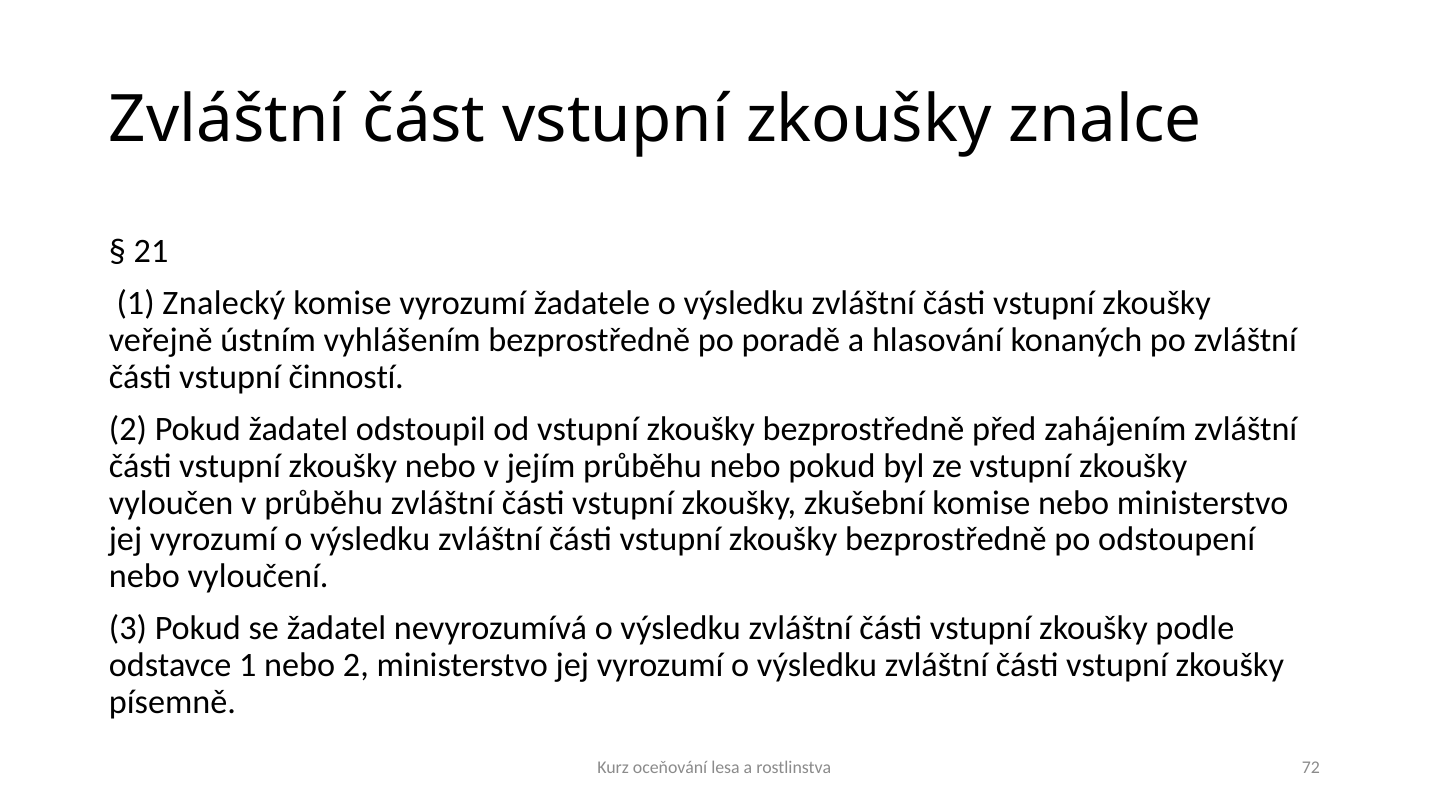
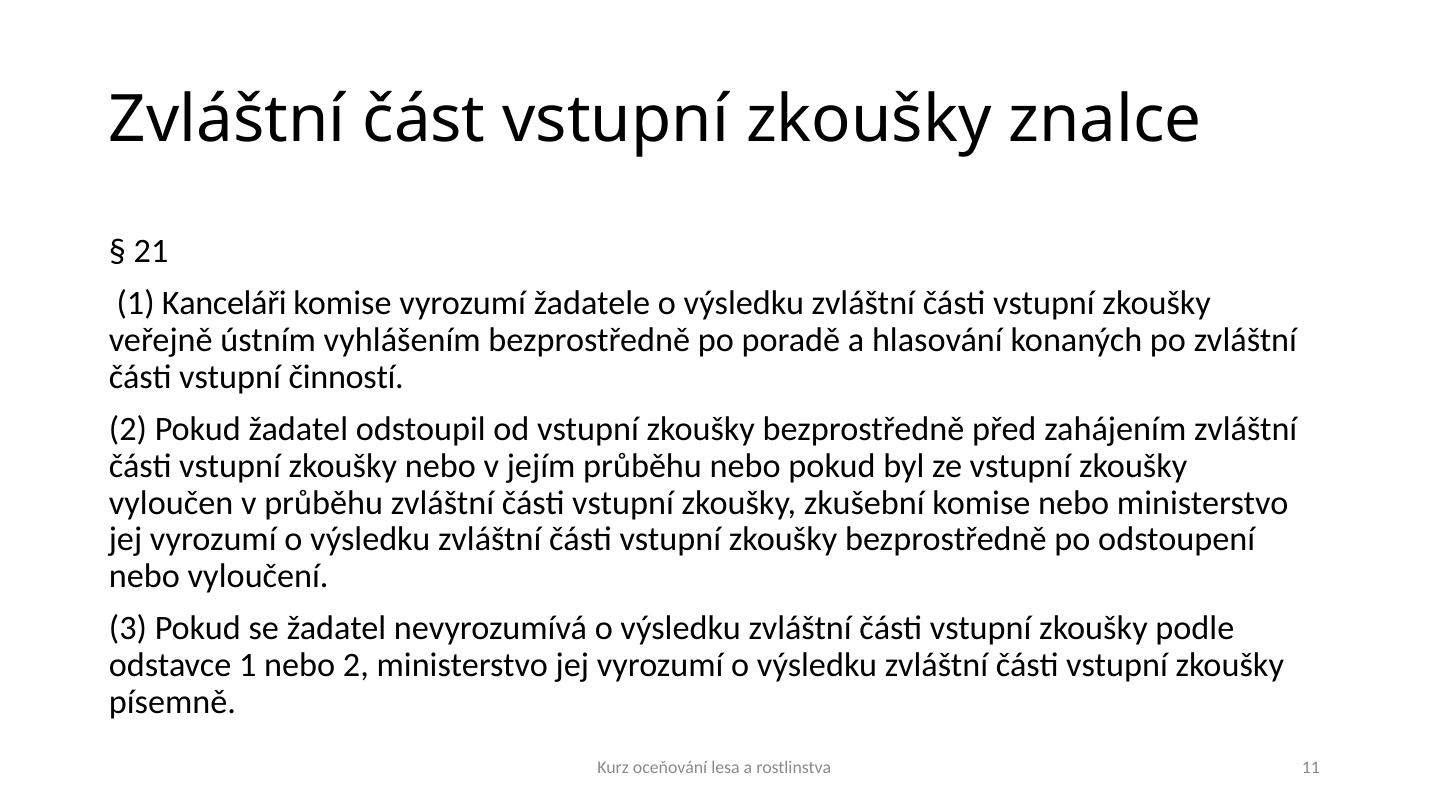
Znalecký: Znalecký -> Kanceláři (224, 303)
72: 72 -> 11 (1311, 767)
